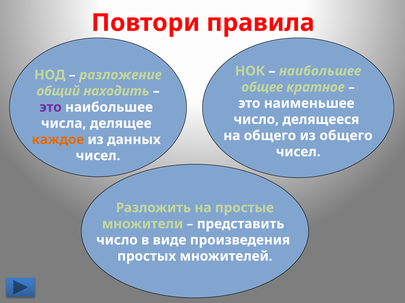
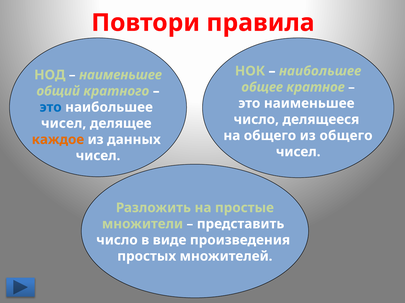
разложение: разложение -> наименьшее (121, 75)
находить: находить -> кратного (116, 91)
это colour: purple -> blue (51, 107)
числа: числа -> чисел (64, 124)
